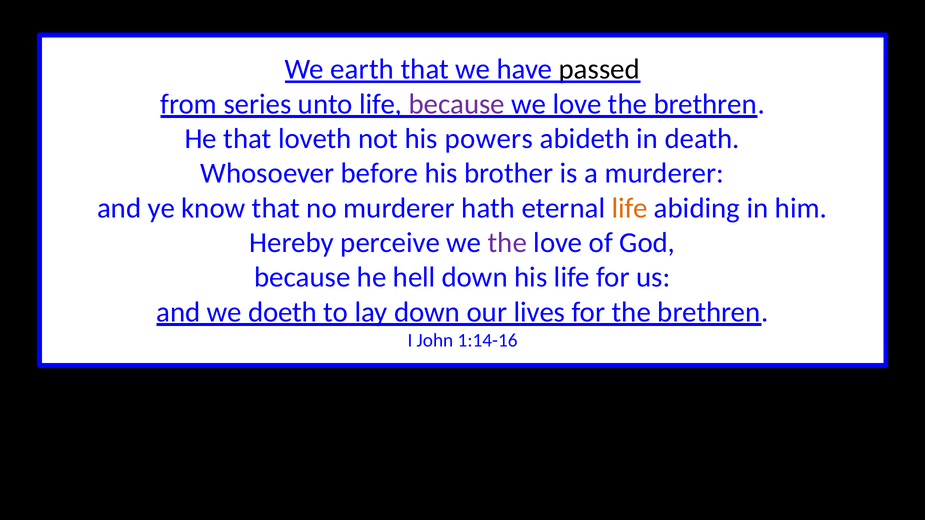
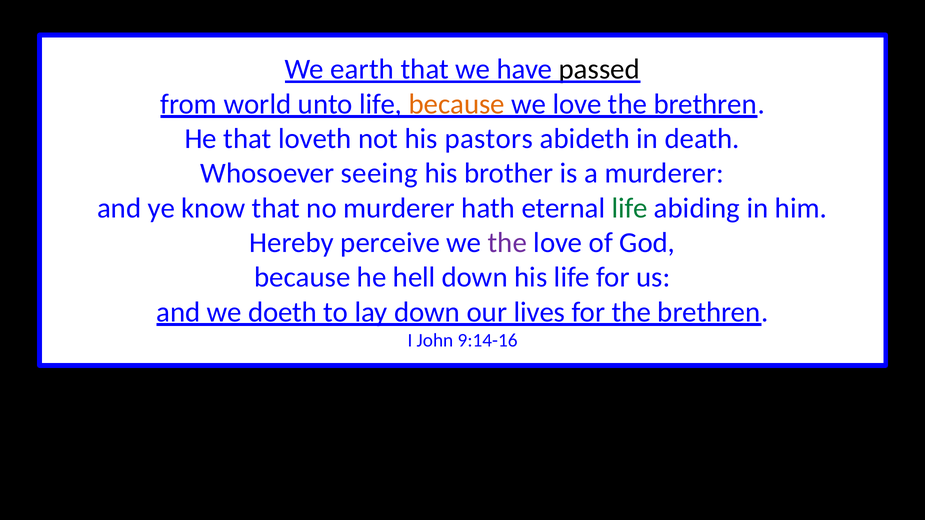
series: series -> world (257, 104)
because colour: purple -> orange (457, 104)
powers: powers -> pastors (489, 139)
before: before -> seeing (379, 174)
life colour: orange -> green (630, 208)
1:14-16: 1:14-16 -> 9:14-16 (488, 341)
